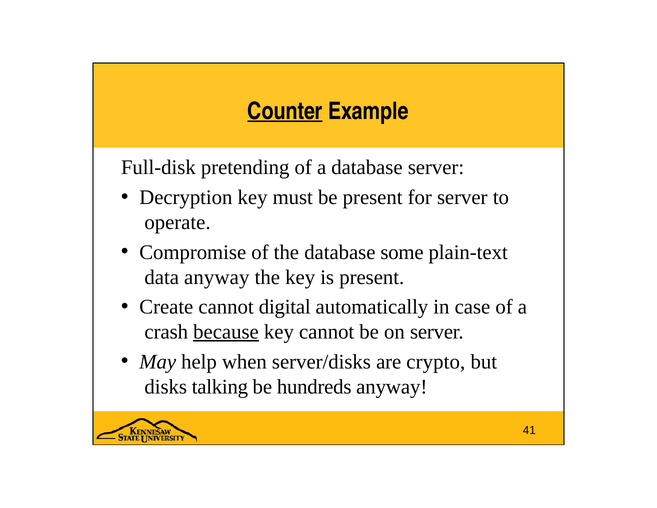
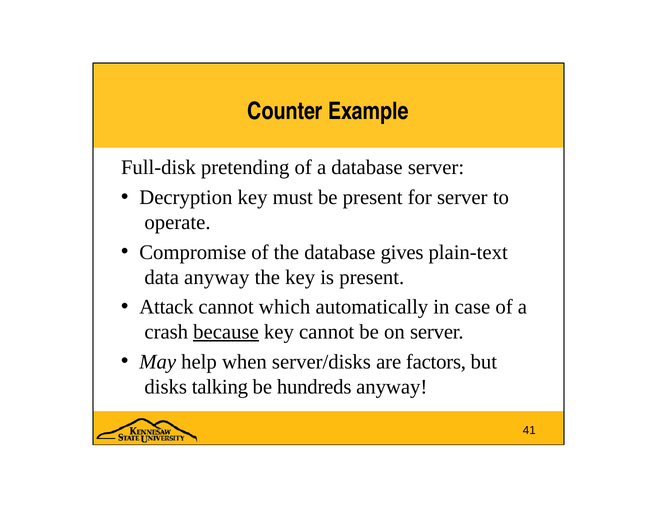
Counter underline: present -> none (285, 111)
some: some -> gives (402, 252)
Create: Create -> Attack (166, 307)
digital: digital -> which (285, 307)
crypto: crypto -> factors (436, 362)
